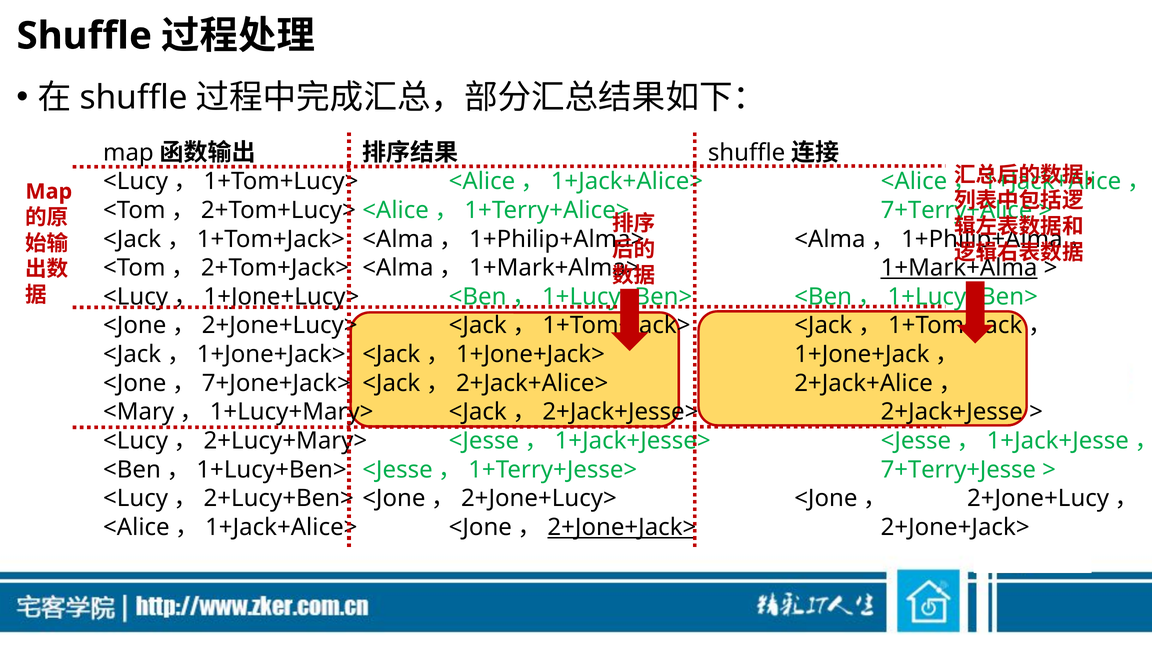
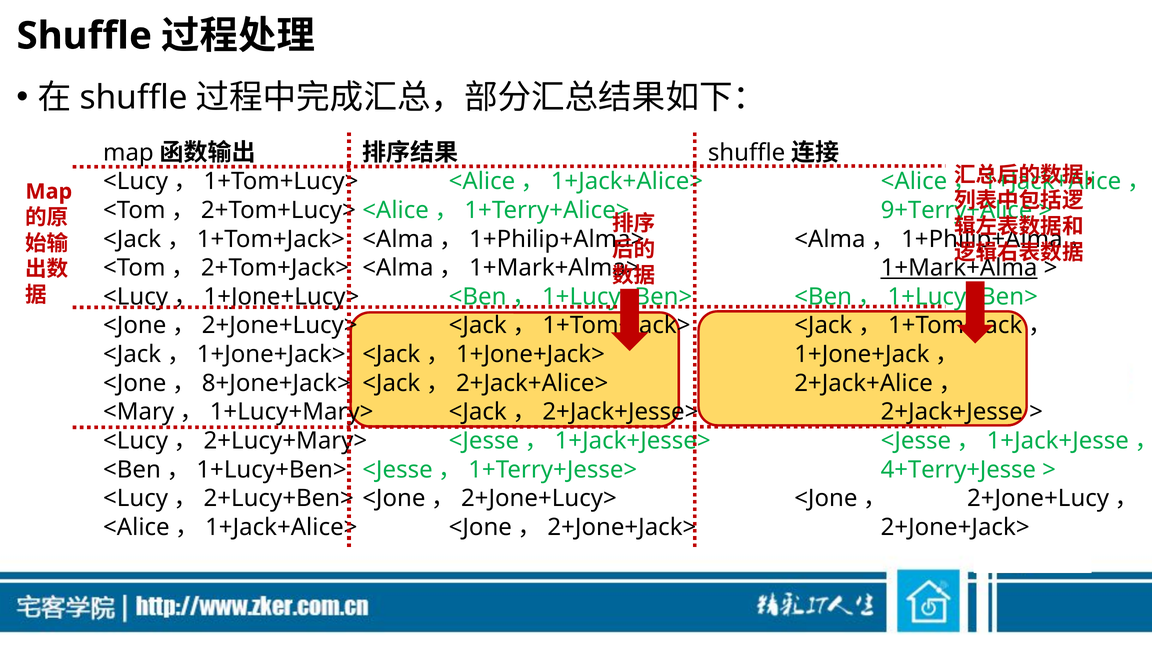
7+Terry+Alice: 7+Terry+Alice -> 9+Terry+Alice (956, 210)
7+Jone+Jack>: 7+Jone+Jack> -> 8+Jone+Jack> (276, 383)
7+Terry+Jesse: 7+Terry+Jesse -> 4+Terry+Jesse (958, 470)
2+Jone+Jack> underline: present -> none (622, 527)
